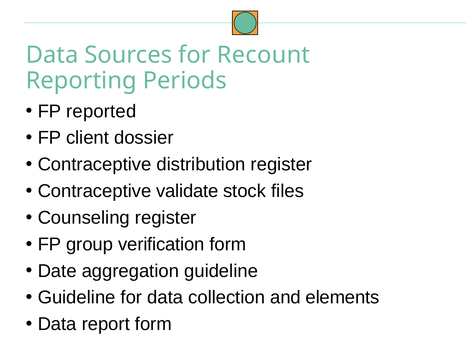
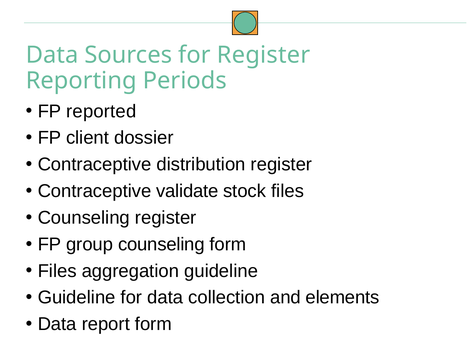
for Recount: Recount -> Register (264, 55)
group verification: verification -> counseling (161, 244)
Date: Date -> Files (57, 270)
